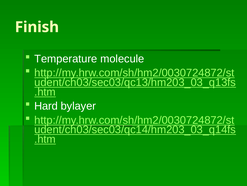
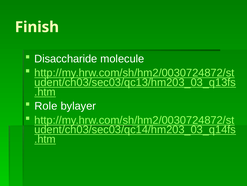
Temperature: Temperature -> Disaccharide (66, 59)
Hard: Hard -> Role (46, 106)
